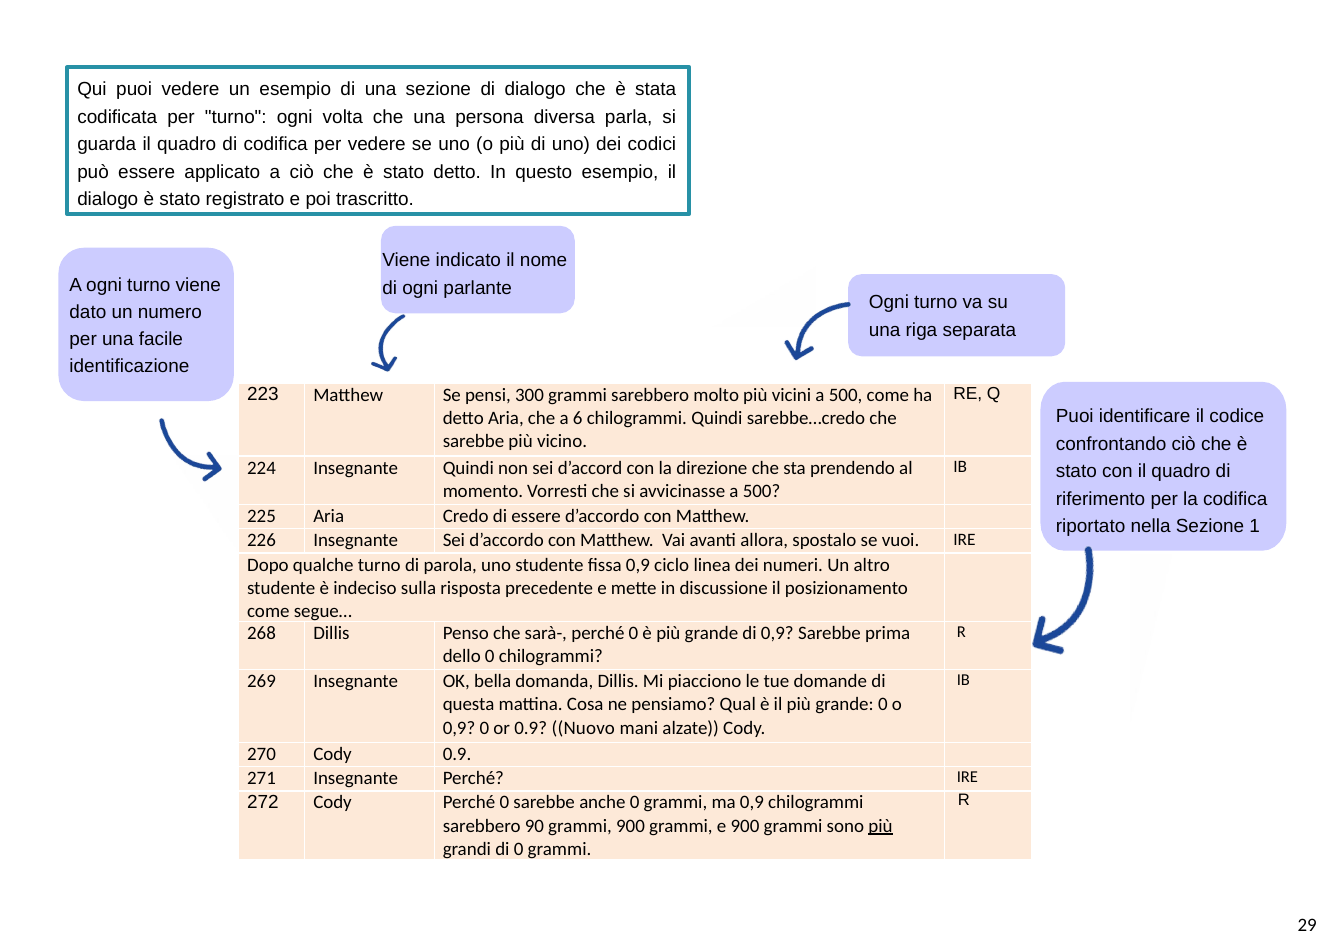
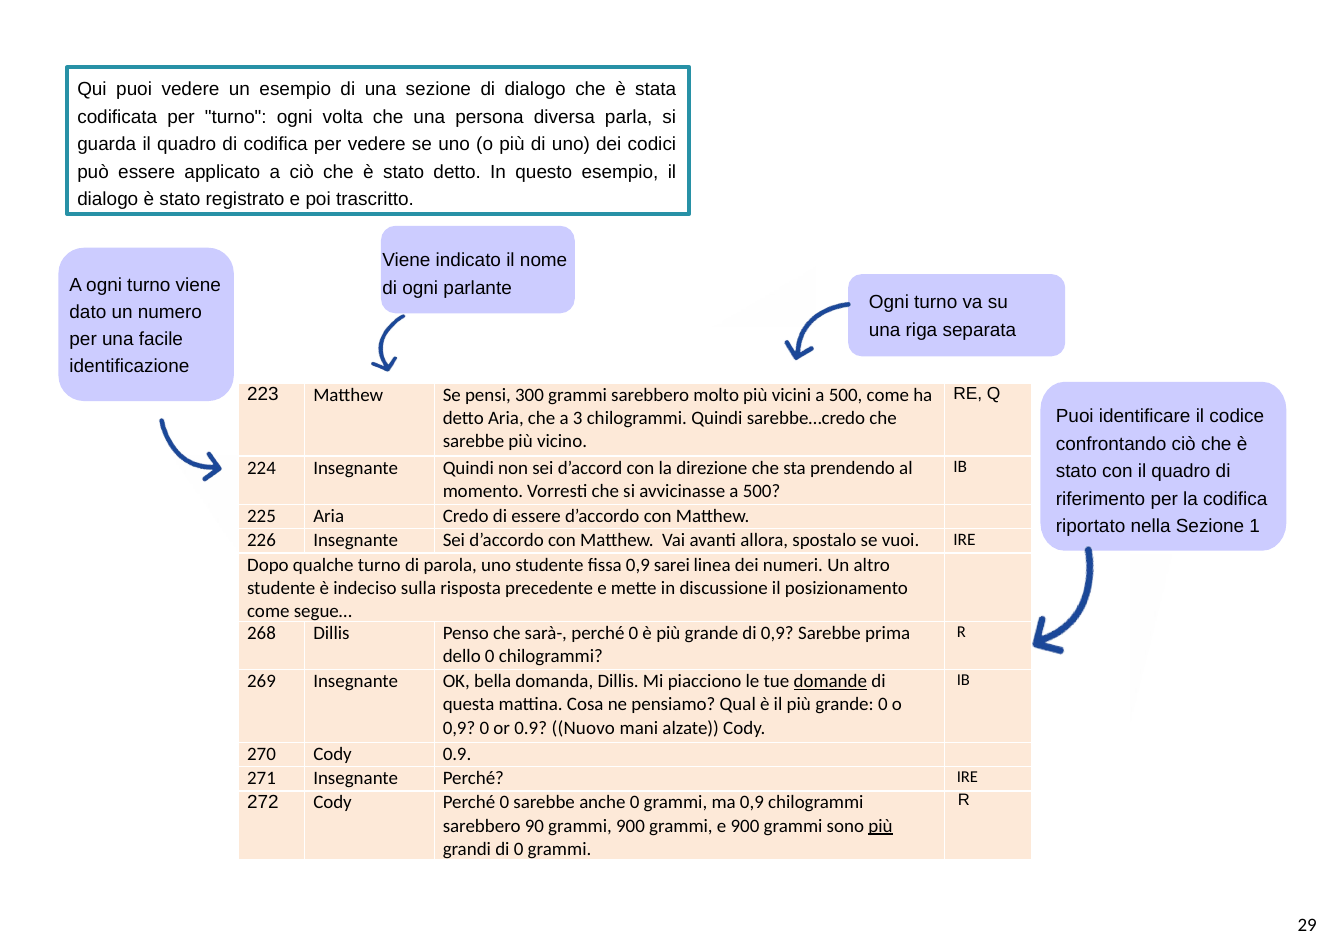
6: 6 -> 3 (578, 418)
ciclo: ciclo -> sarei (672, 565)
domande underline: none -> present (830, 682)
